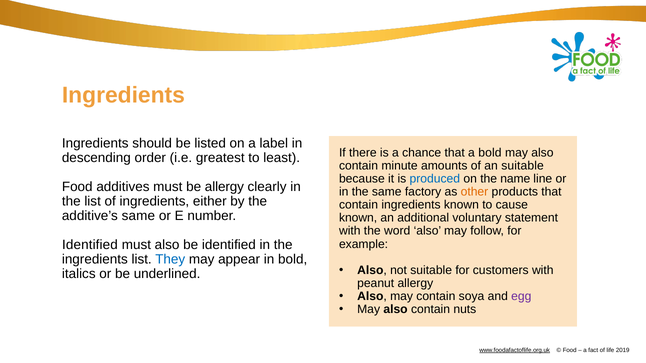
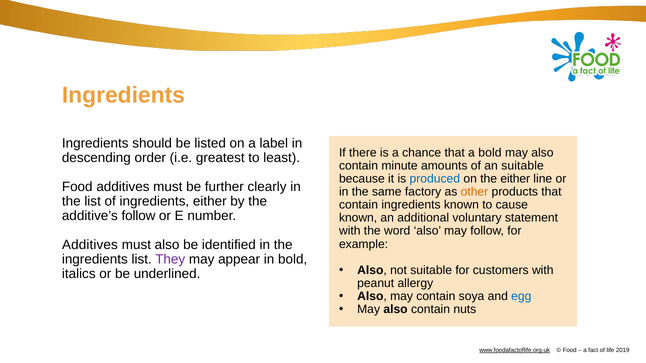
the name: name -> either (515, 179)
be allergy: allergy -> further (224, 187)
additive’s same: same -> follow (138, 216)
Identified: Identified -> Additives (90, 245)
They colour: blue -> purple (170, 260)
egg colour: purple -> blue (521, 297)
